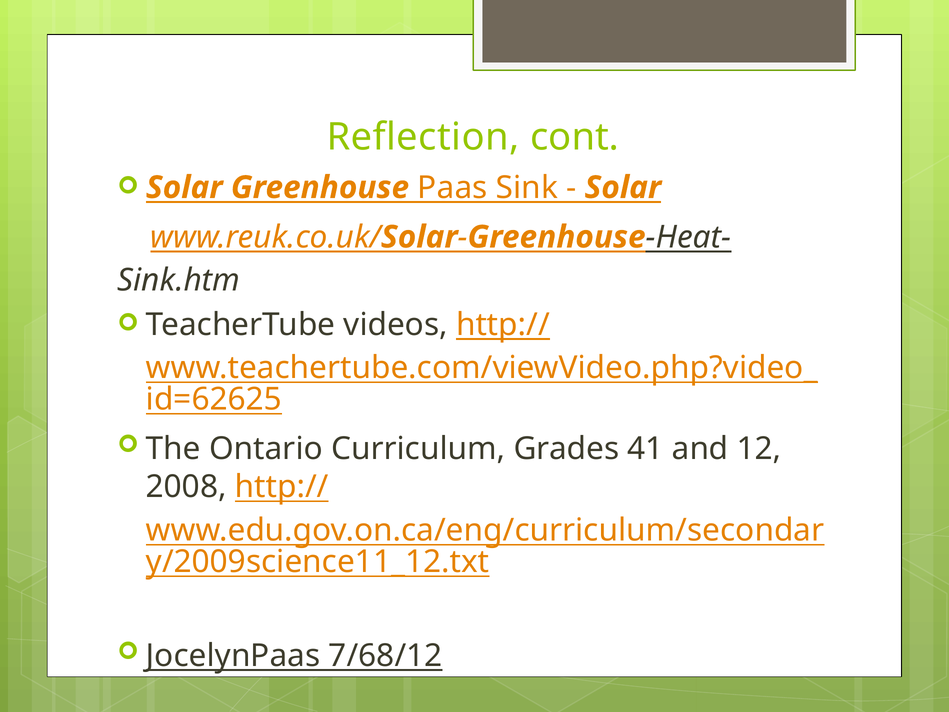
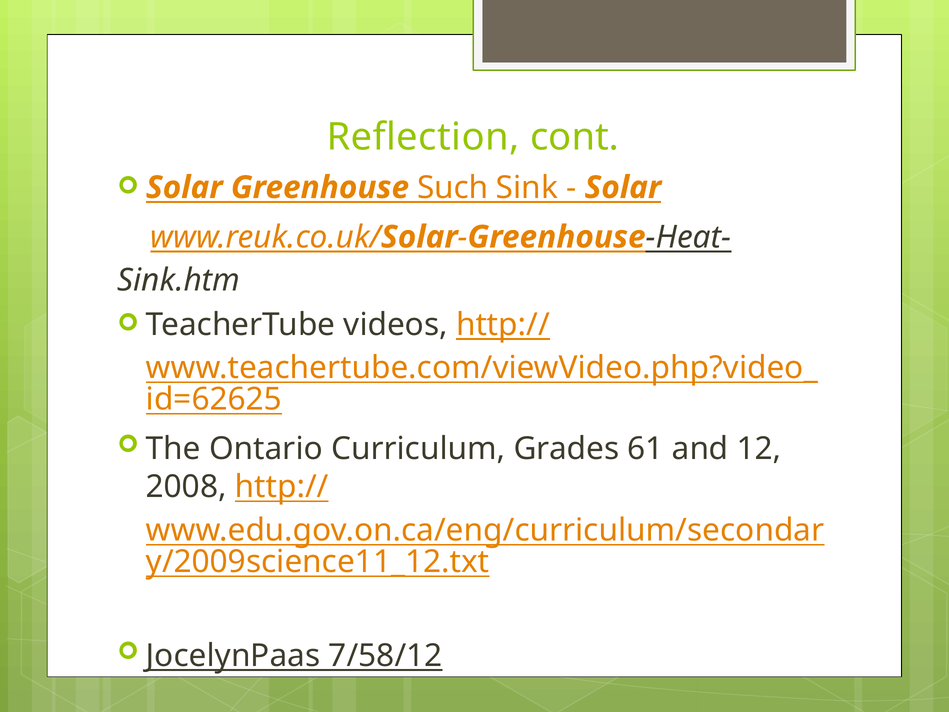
Paas: Paas -> Such (453, 188)
41: 41 -> 61 (645, 449)
7/68/12: 7/68/12 -> 7/58/12 (385, 655)
